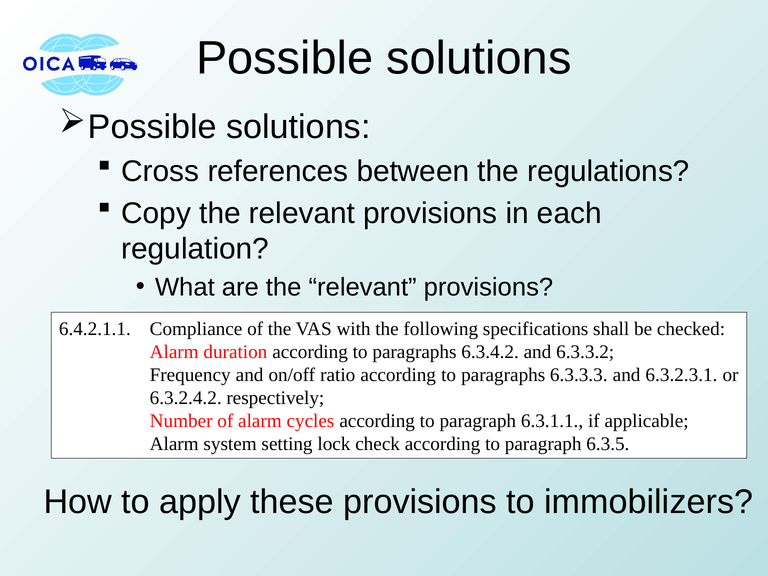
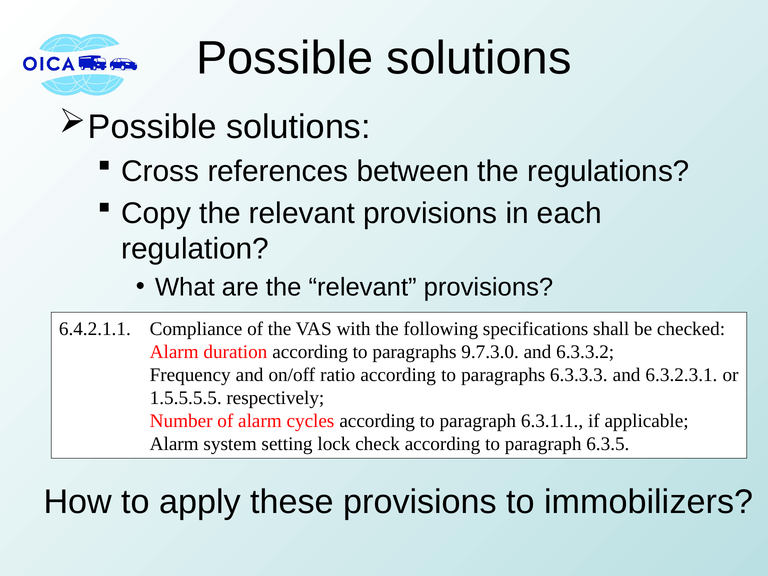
6.3.4.2: 6.3.4.2 -> 9.7.3.0 (490, 352)
6.3.2.4.2: 6.3.2.4.2 -> 1.5.5.5.5 (186, 398)
